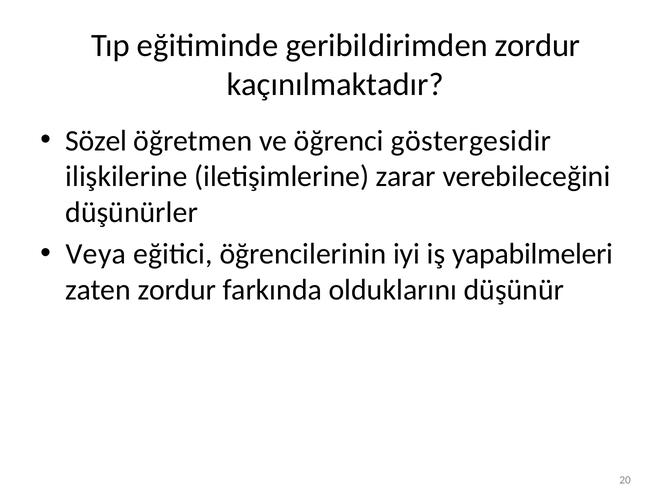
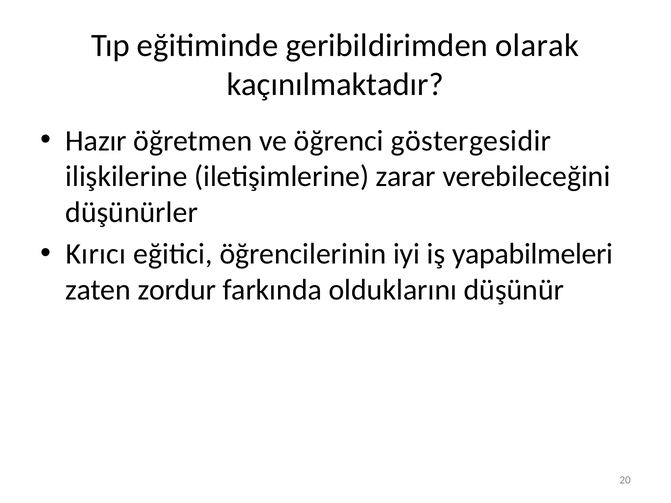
geribildirimden zordur: zordur -> olarak (537, 45)
Sözel: Sözel -> Hazır (96, 141)
Veya: Veya -> Kırıcı (96, 254)
